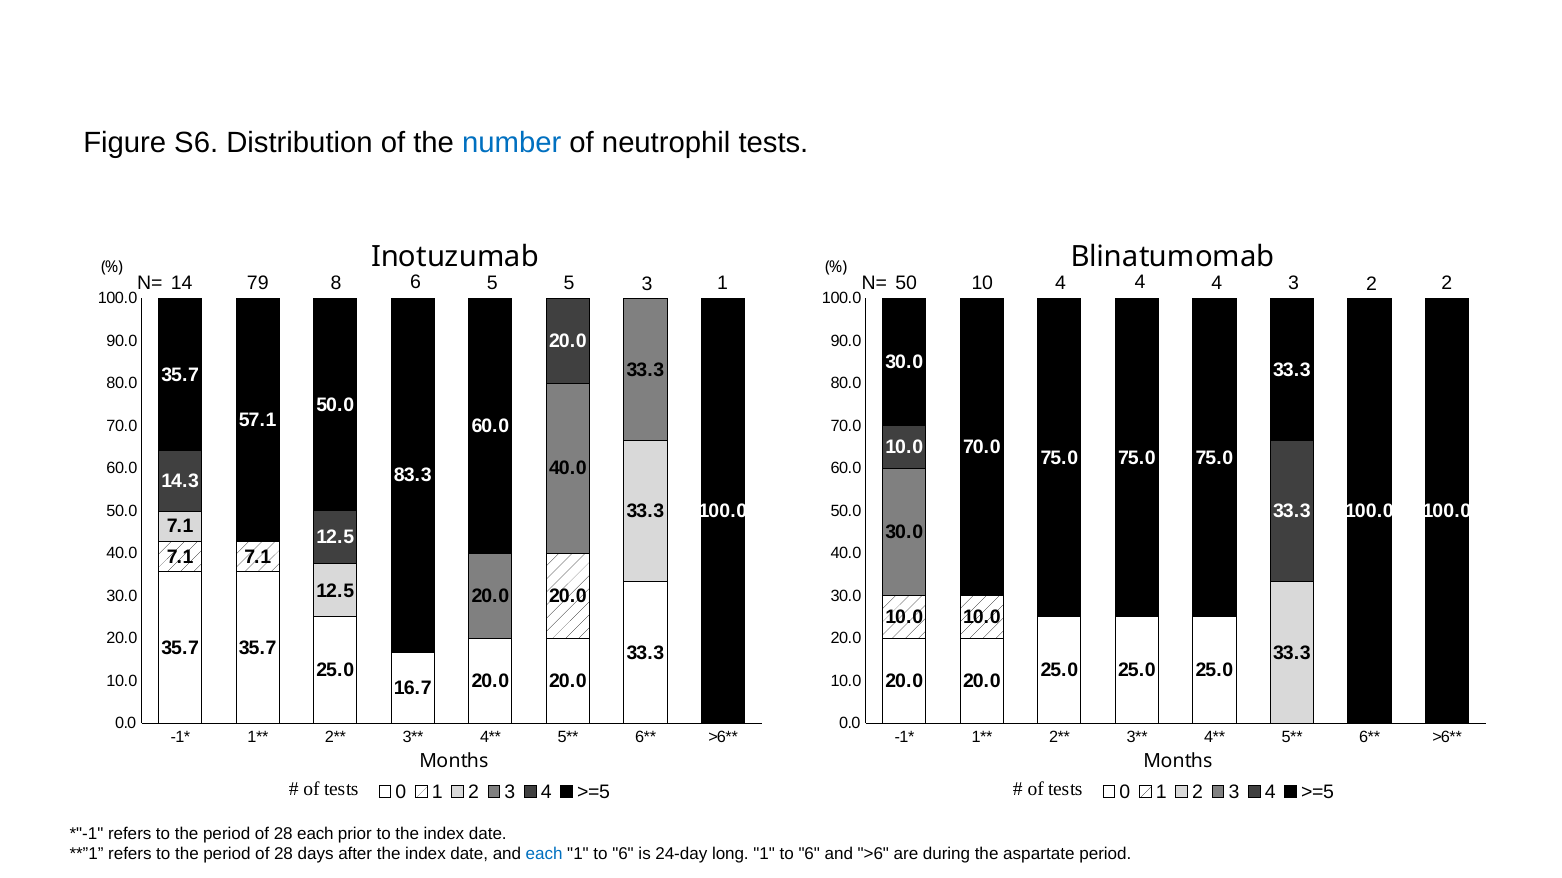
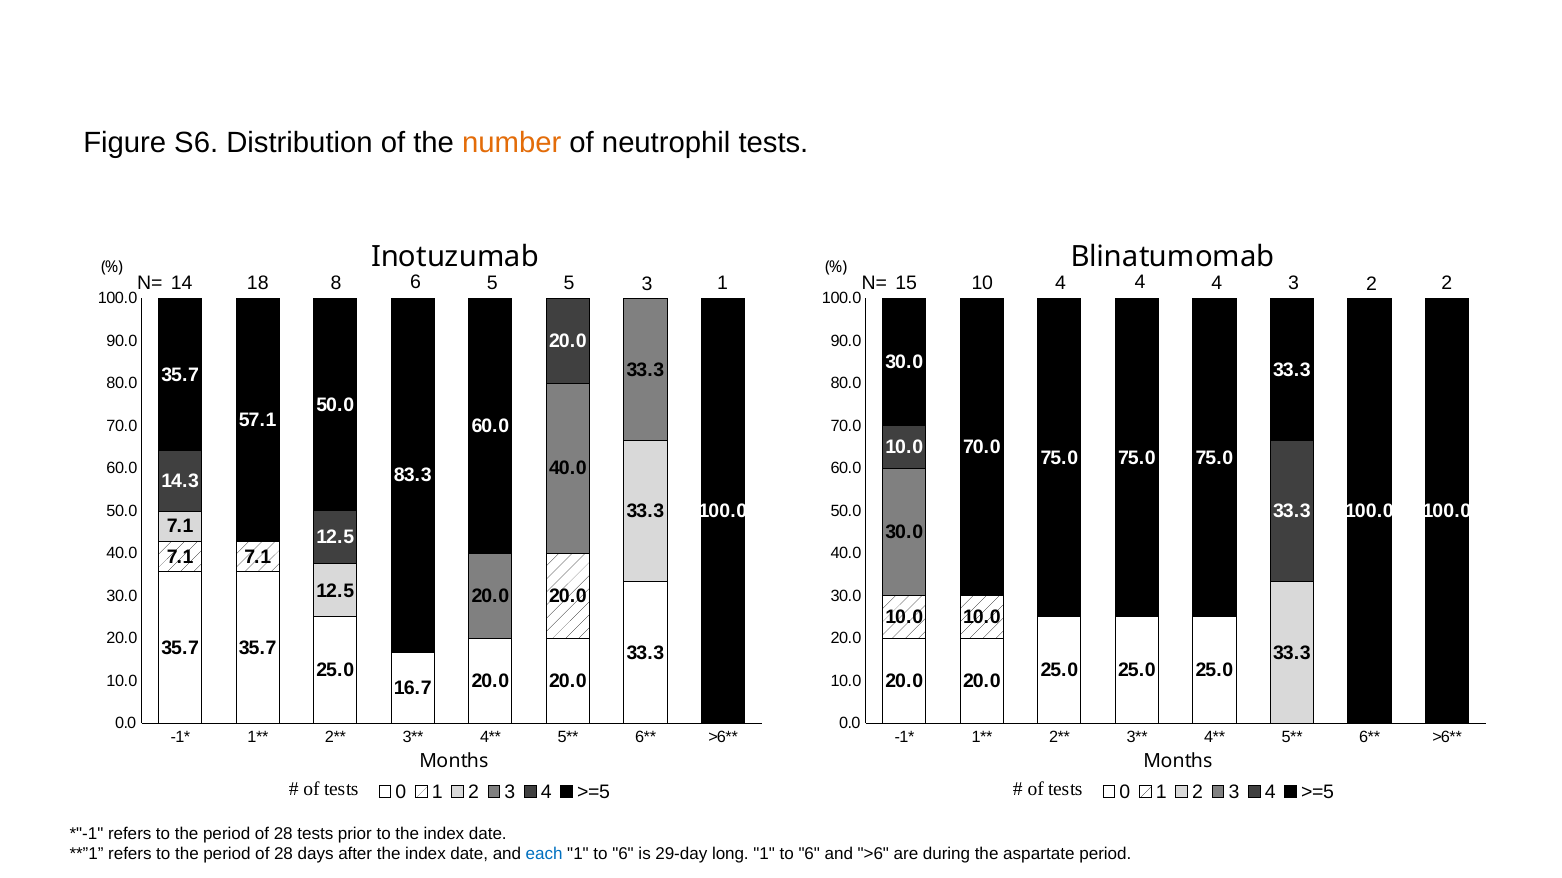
number colour: blue -> orange (512, 143)
79: 79 -> 18 (258, 283)
50: 50 -> 15 (906, 283)
28 each: each -> tests (315, 834)
24-day: 24-day -> 29-day (681, 855)
